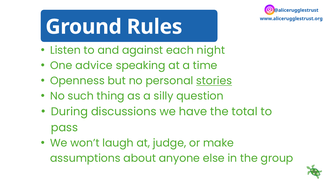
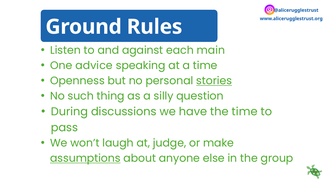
night: night -> main (211, 50)
the total: total -> time (245, 111)
assumptions underline: none -> present (85, 158)
